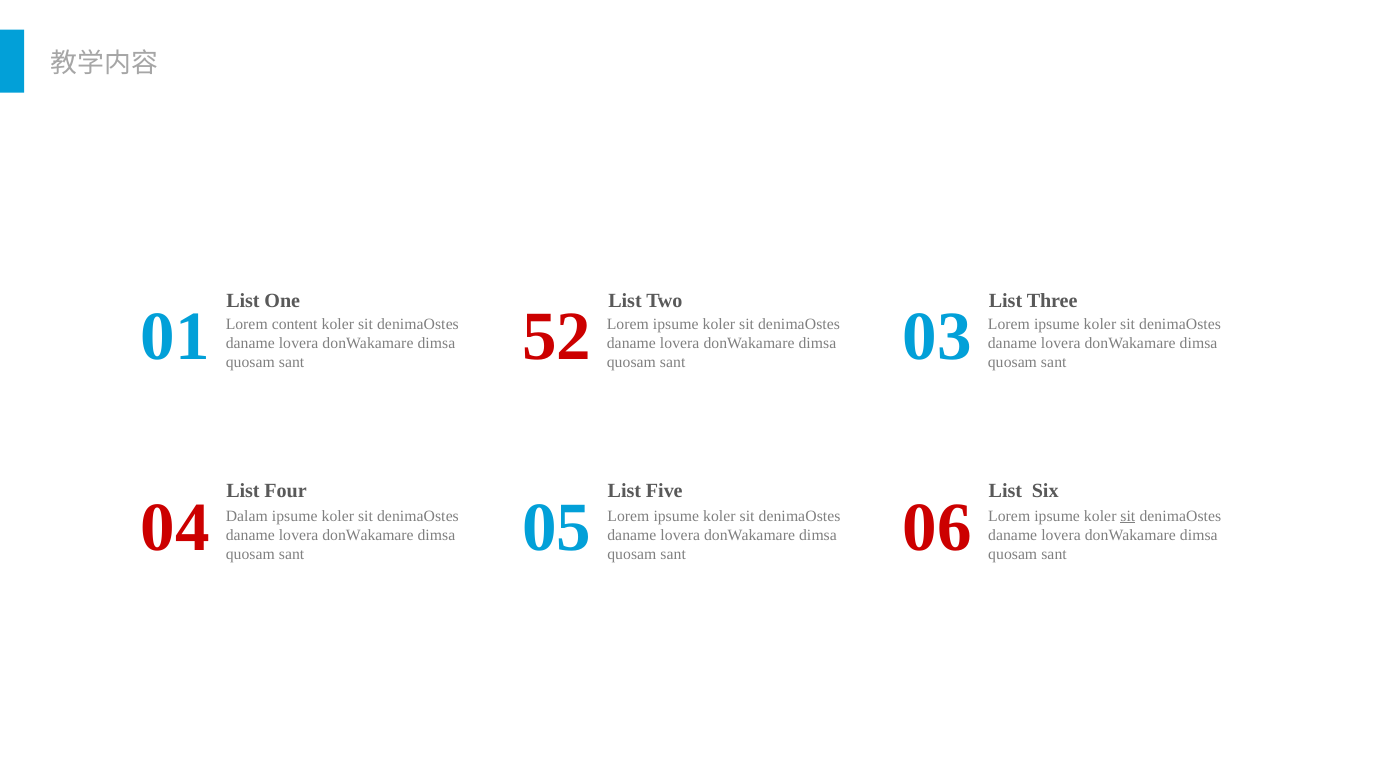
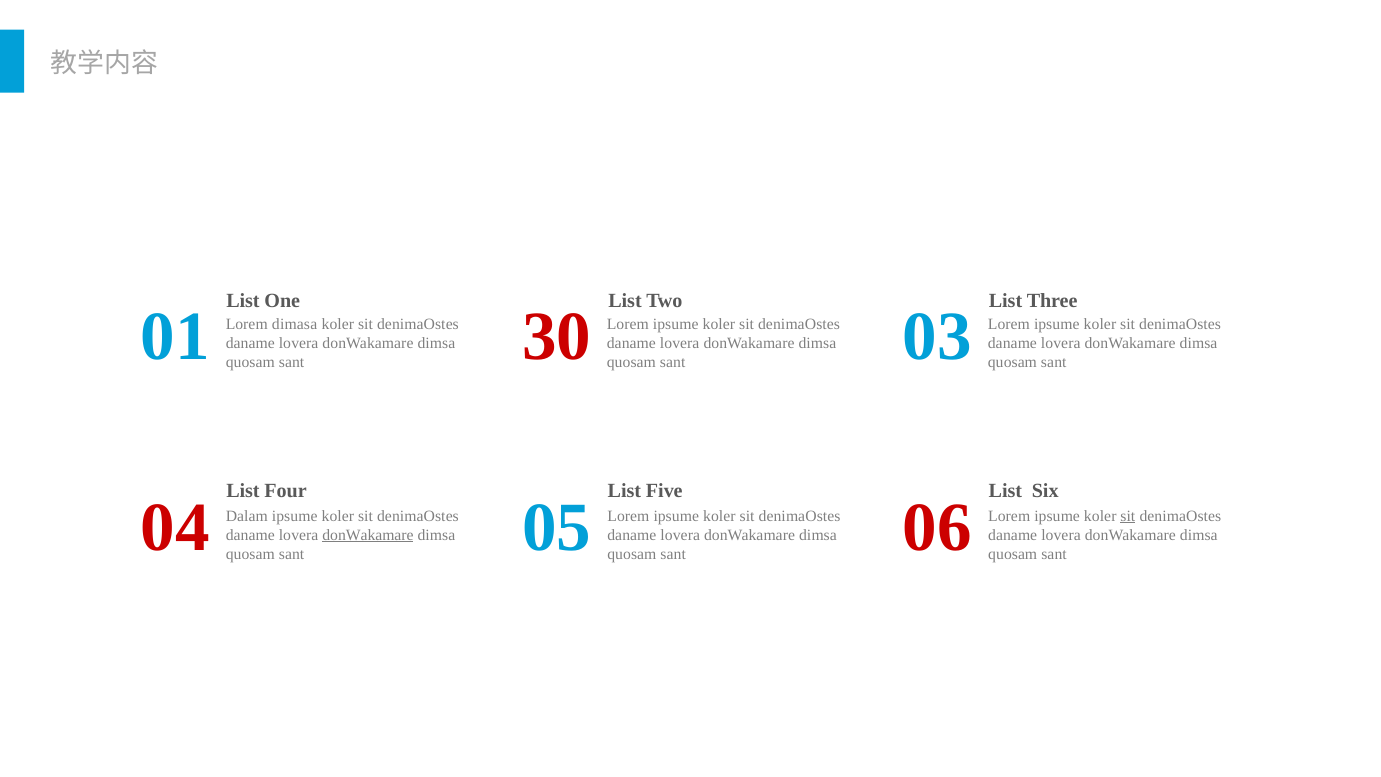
52: 52 -> 30 (557, 337)
content: content -> dimasa (295, 324)
donWakamare underline: none -> present (368, 535)
